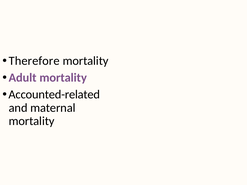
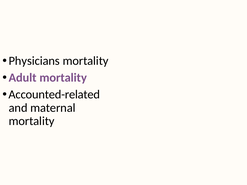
Therefore: Therefore -> Physicians (34, 61)
